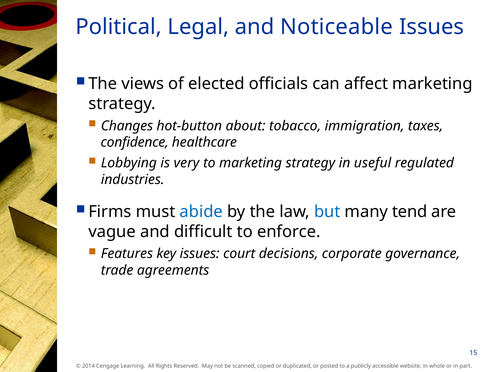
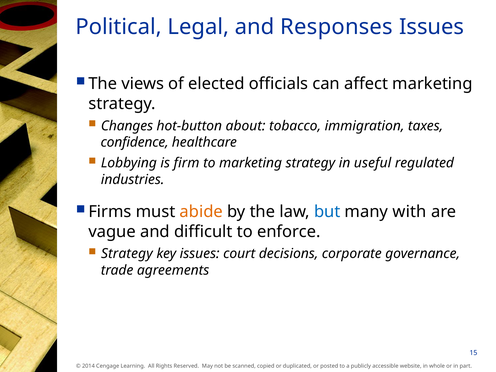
Noticeable: Noticeable -> Responses (337, 27)
very: very -> firm (187, 163)
abide colour: blue -> orange (201, 212)
tend: tend -> with (410, 212)
Features: Features -> Strategy (127, 254)
